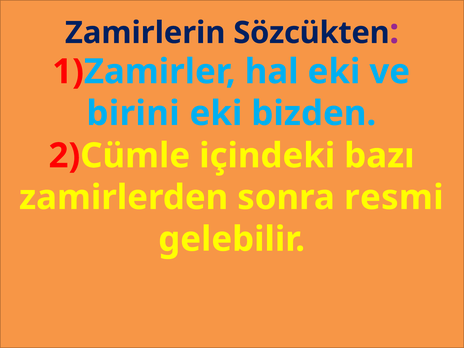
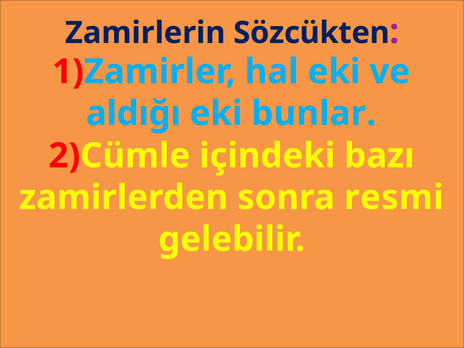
birini: birini -> aldığı (133, 113)
bizden: bizden -> bunlar (314, 113)
